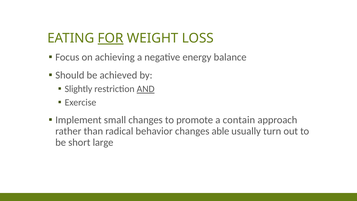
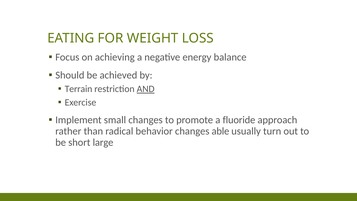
FOR underline: present -> none (111, 38)
Slightly: Slightly -> Terrain (78, 89)
contain: contain -> fluoride (239, 120)
